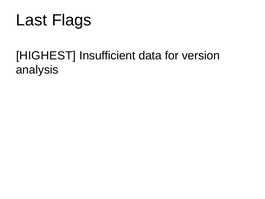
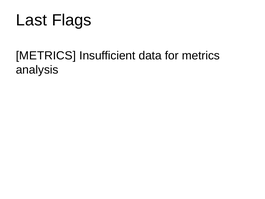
HIGHEST: HIGHEST -> METRICS (46, 56)
for version: version -> metrics (201, 56)
